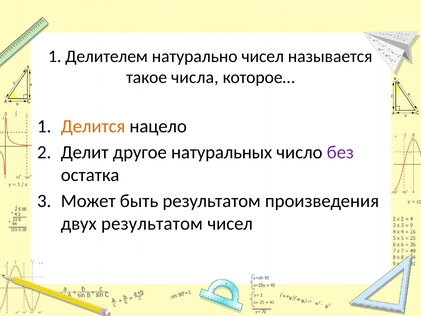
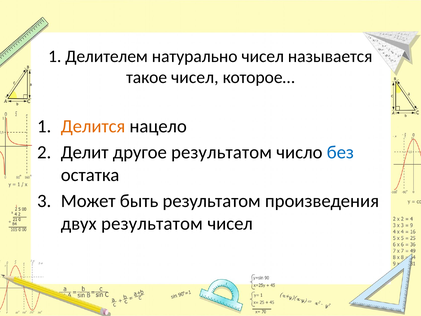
такое числа: числа -> чисел (195, 77)
другое натуральных: натуральных -> результатом (222, 152)
без colour: purple -> blue (340, 152)
